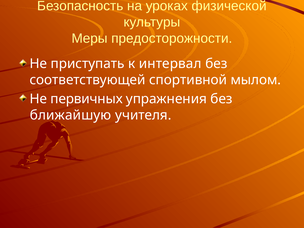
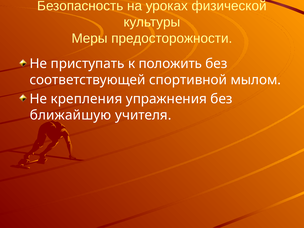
интервал: интервал -> положить (170, 64)
первичных: первичных -> крепления (86, 99)
